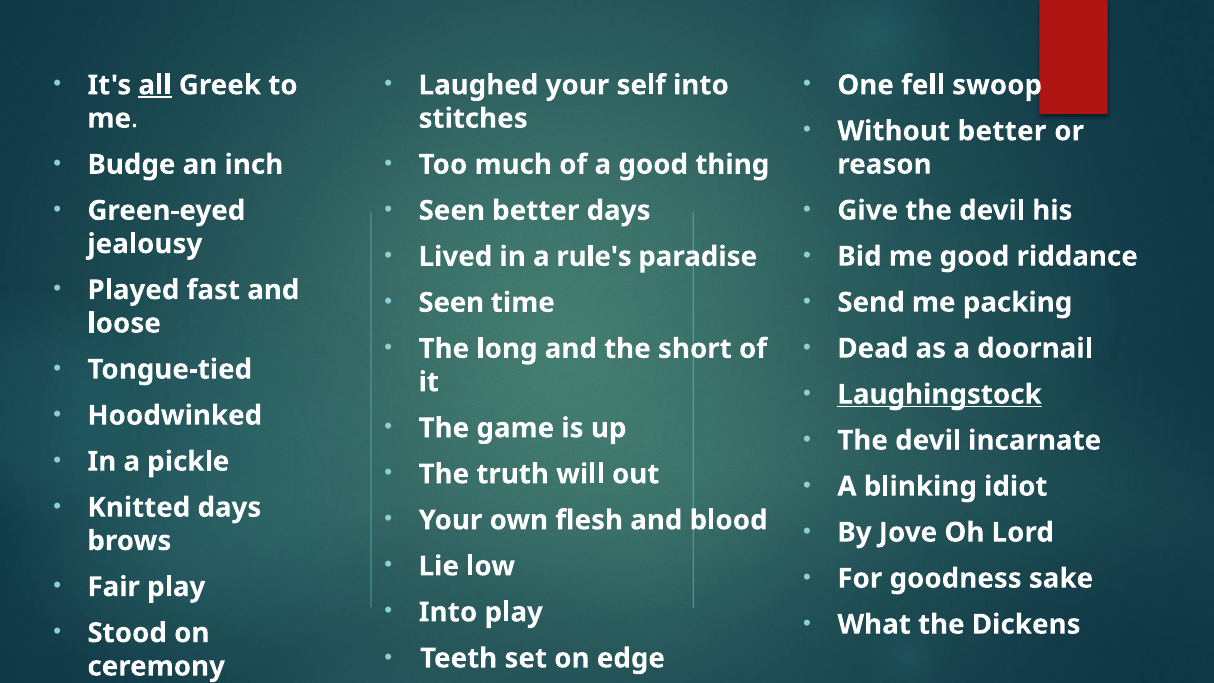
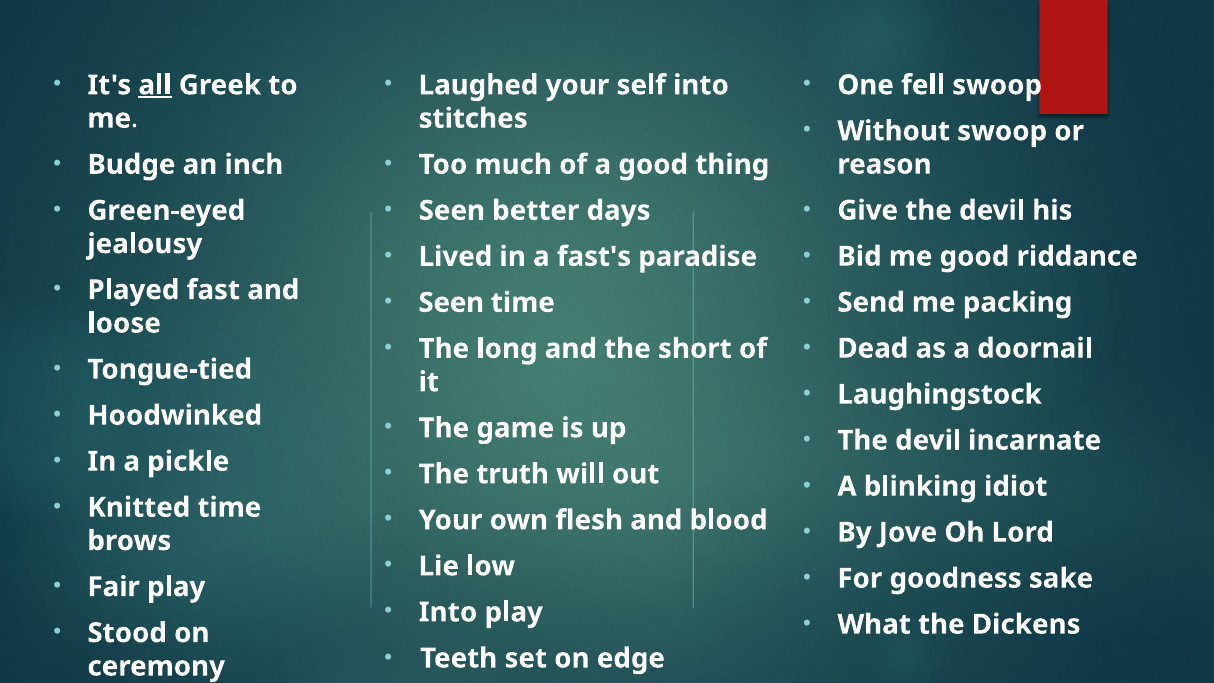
Without better: better -> swoop (1002, 131)
rule's: rule's -> fast's (594, 257)
Laughingstock underline: present -> none (940, 394)
Knitted days: days -> time (229, 507)
